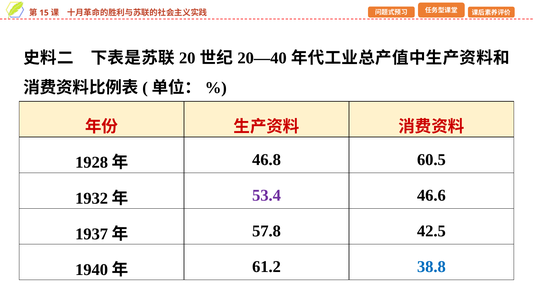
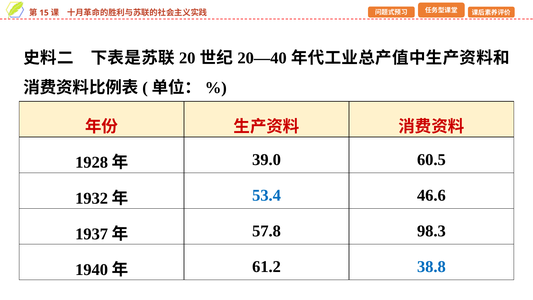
46.8: 46.8 -> 39.0 (267, 159)
53.4 colour: purple -> blue (267, 195)
42.5: 42.5 -> 98.3 (431, 231)
